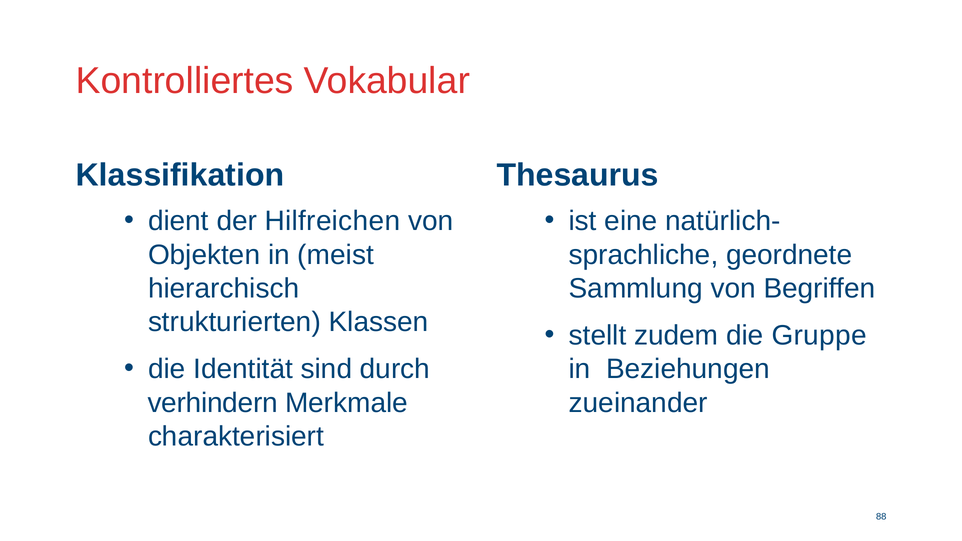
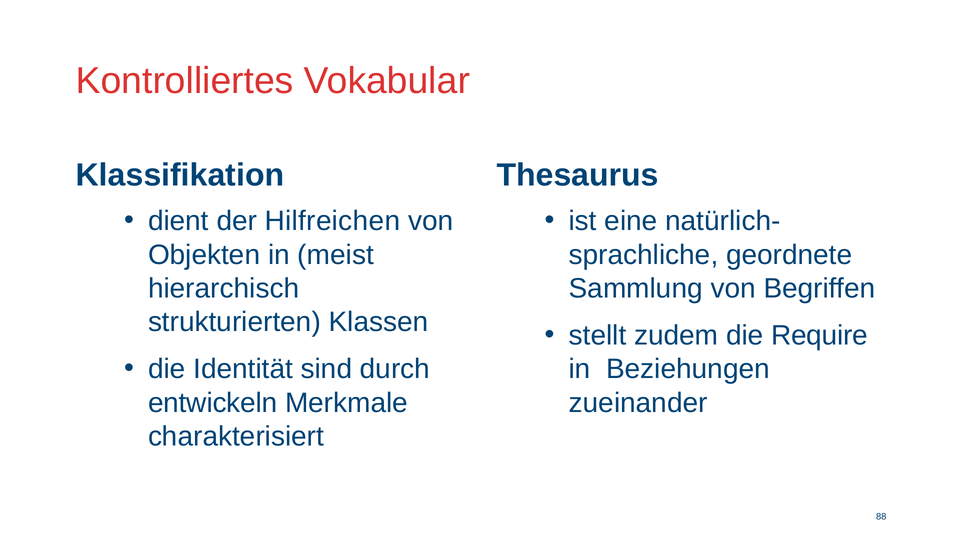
Gruppe: Gruppe -> Require (819, 336)
verhindern: verhindern -> entwickeln (213, 403)
